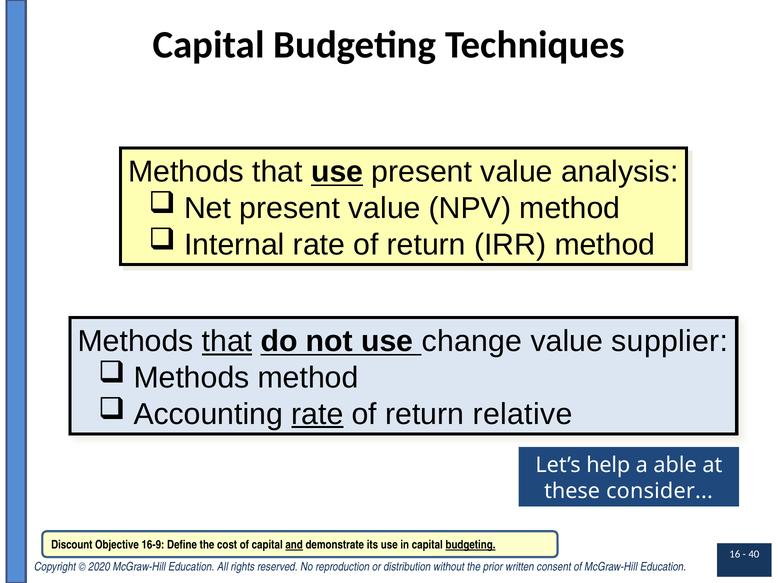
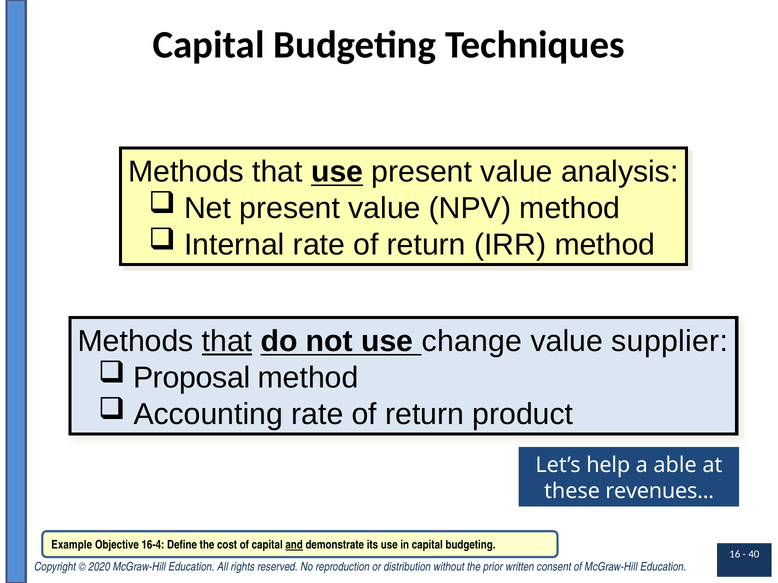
Methods: Methods -> Proposal (192, 378)
rate underline: present -> none (317, 414)
relative: relative -> product (523, 414)
consider: consider -> revenues (660, 492)
Discount: Discount -> Example (72, 545)
16-9: 16-9 -> 16-4 (153, 545)
budgeting underline: present -> none (471, 545)
